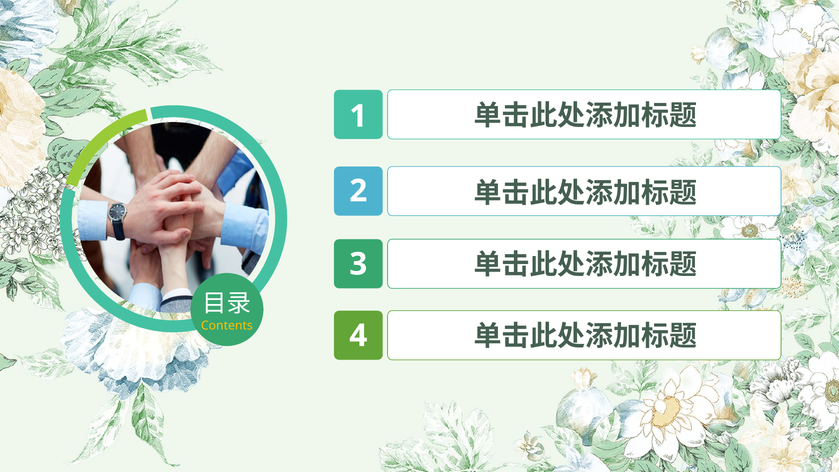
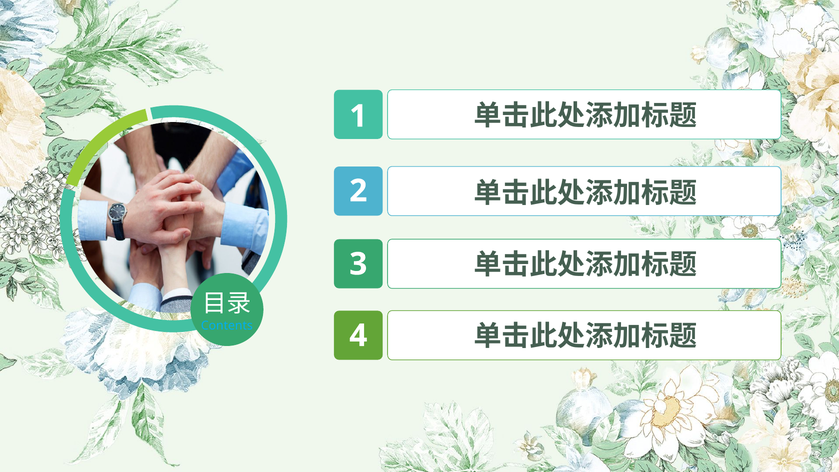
Contents colour: yellow -> light blue (227, 325)
